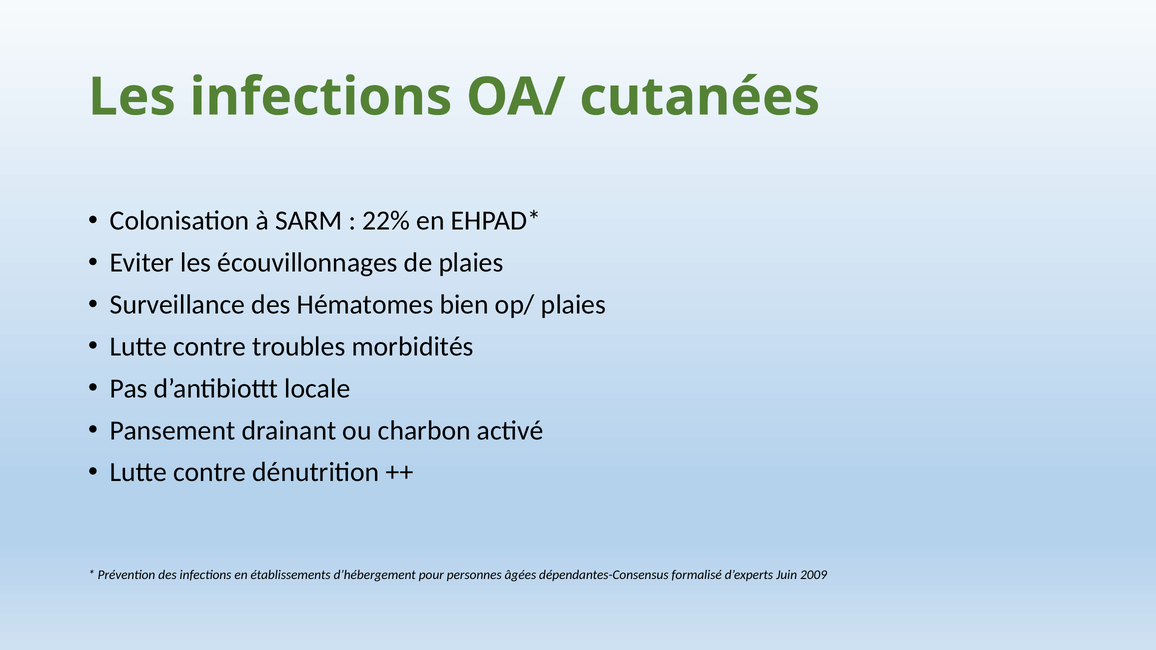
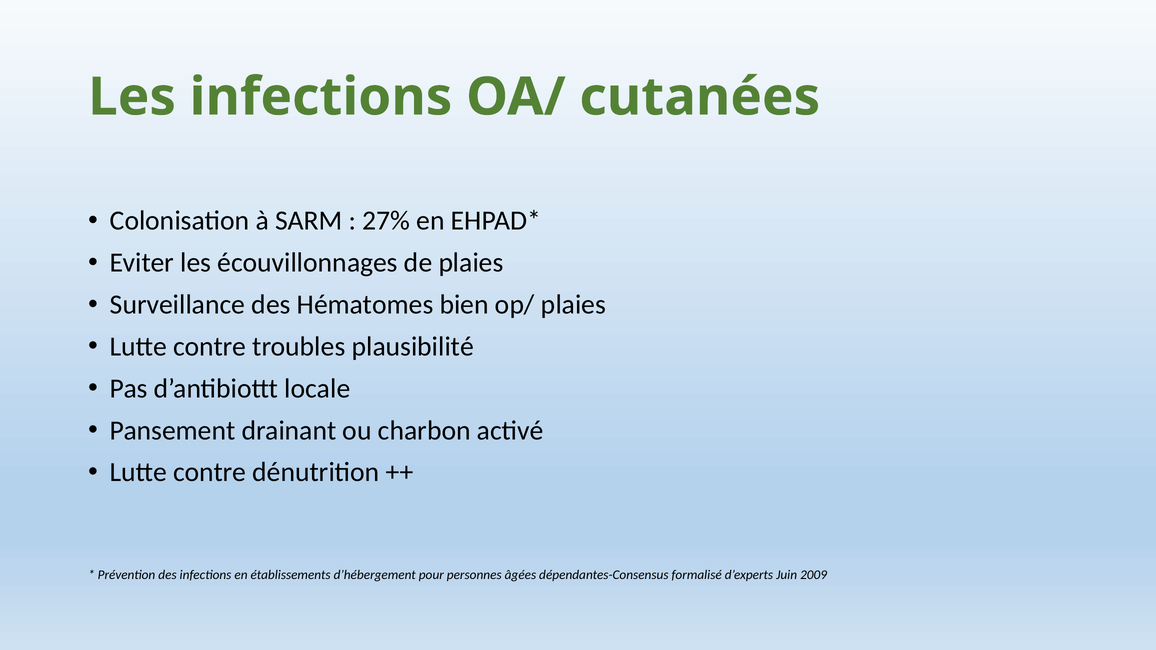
22%: 22% -> 27% (386, 221)
morbidités: morbidités -> plausibilité (413, 347)
